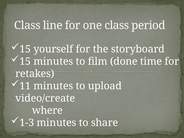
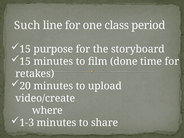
Class: Class -> Such (27, 25)
yourself: yourself -> purpose (53, 49)
11: 11 -> 20 (25, 86)
